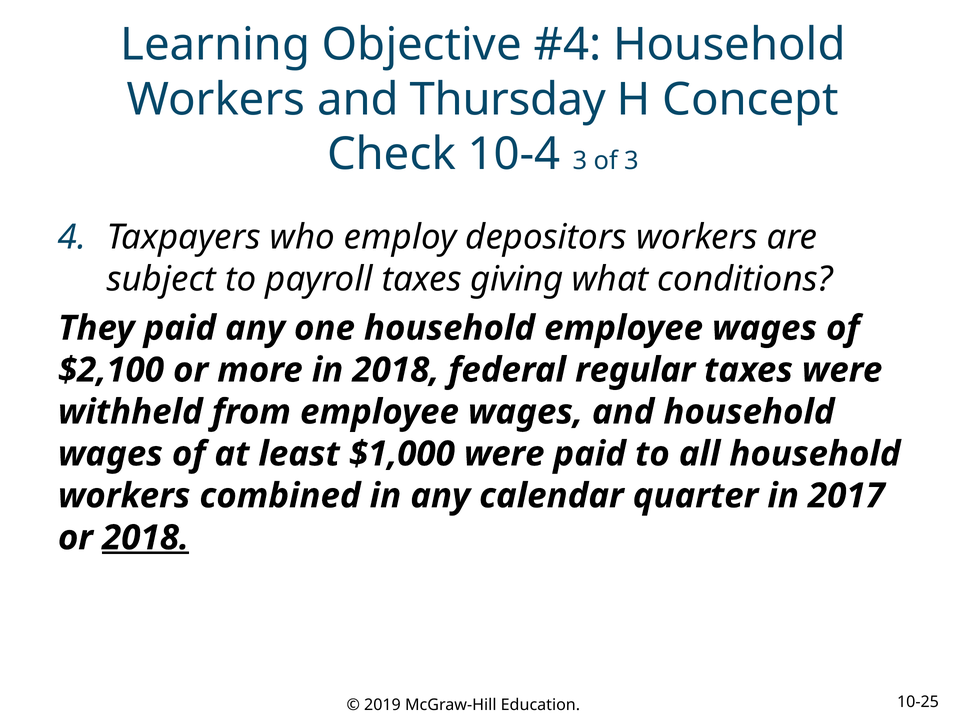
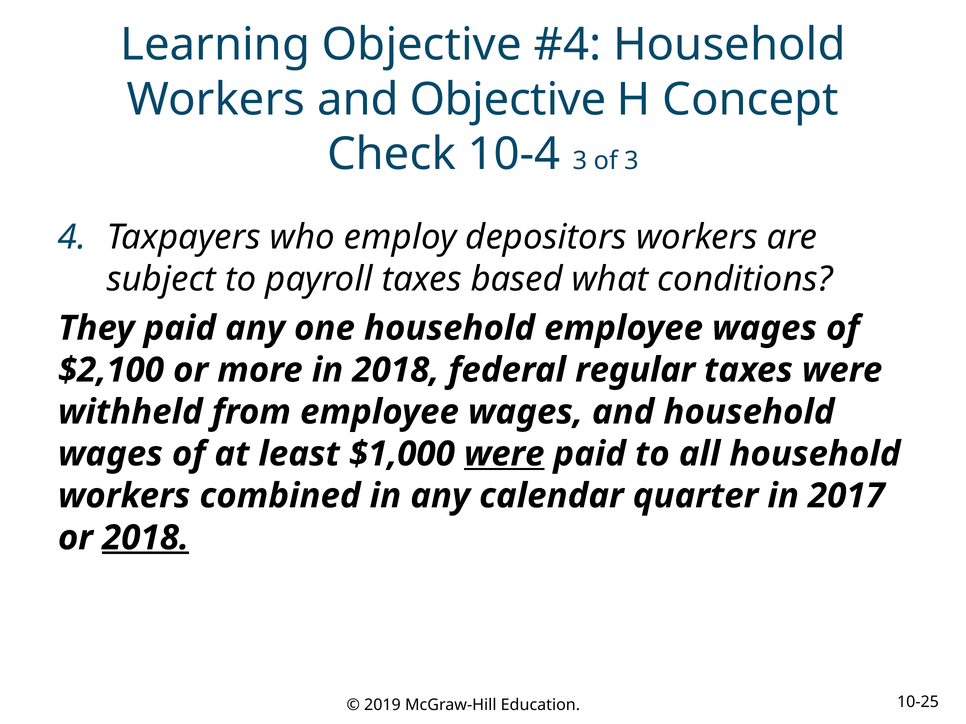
and Thursday: Thursday -> Objective (508, 100)
giving: giving -> based (517, 280)
were underline: none -> present (504, 454)
